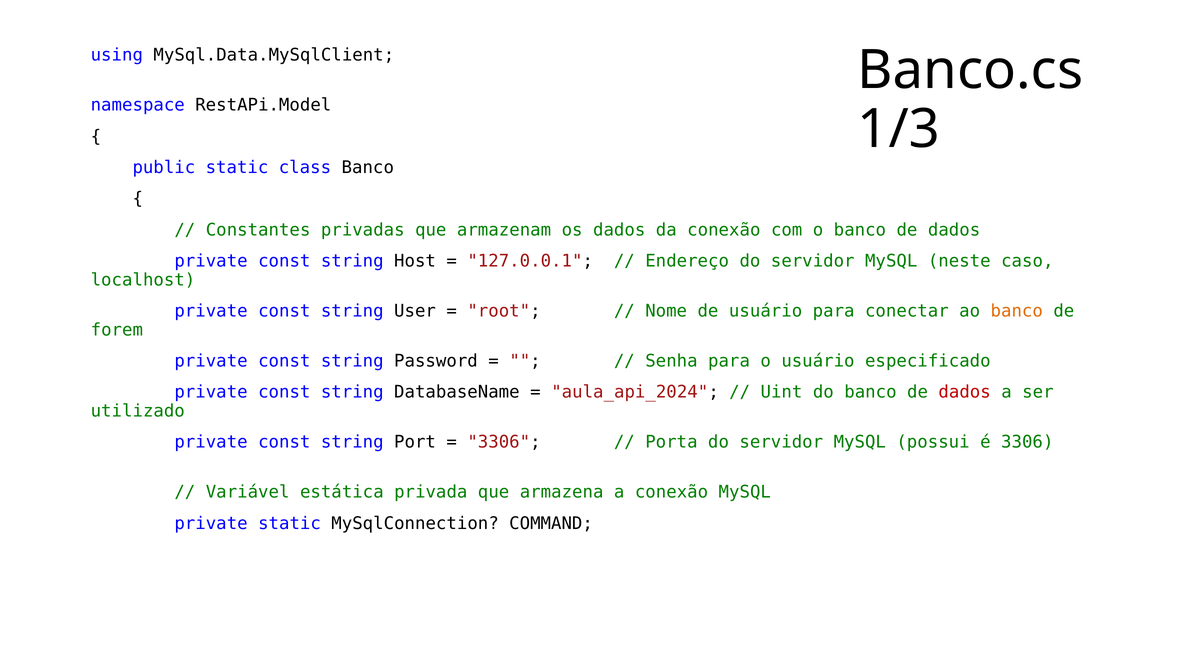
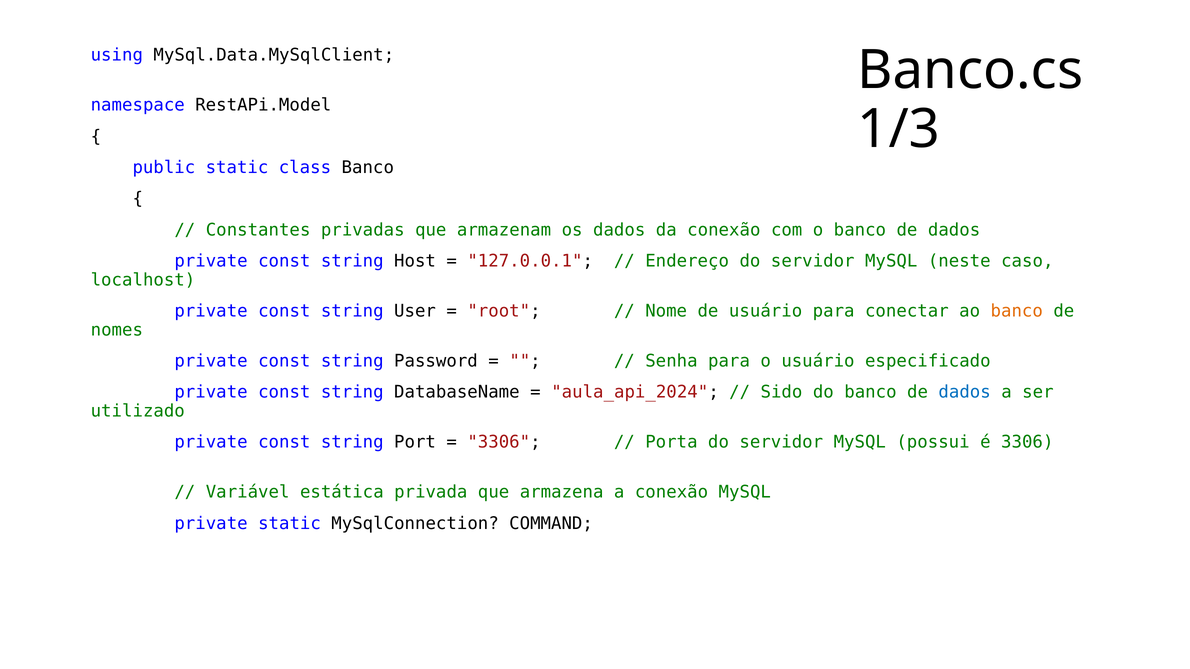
forem: forem -> nomes (117, 330)
Uint: Uint -> Sido (781, 392)
dados colour: red -> blue (965, 392)
